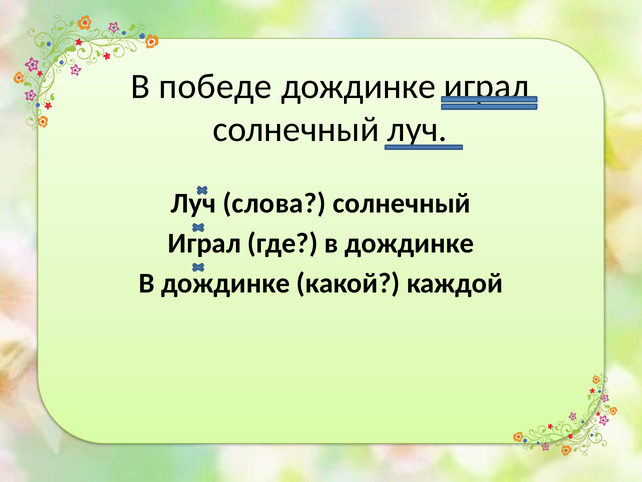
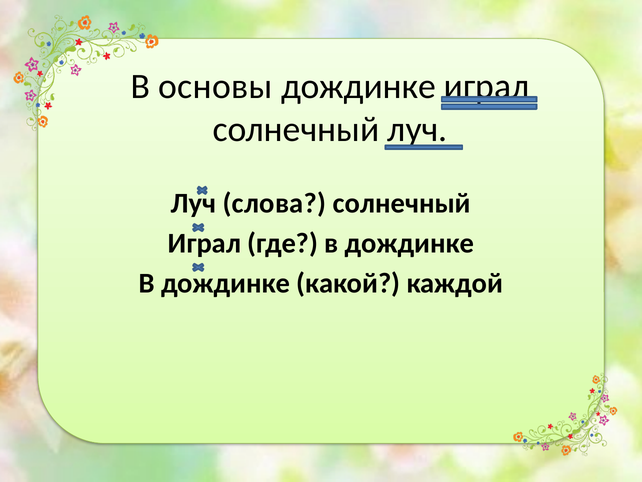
победе: победе -> основы (215, 86)
